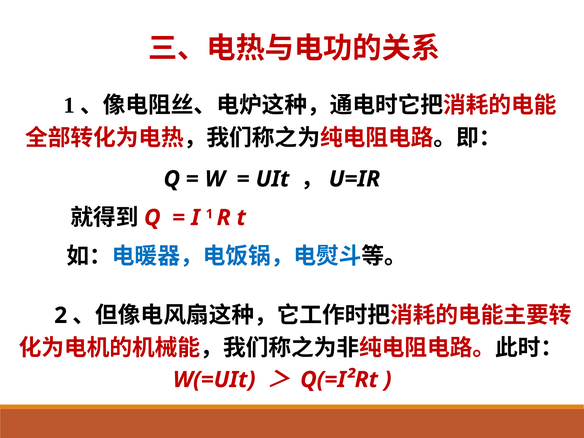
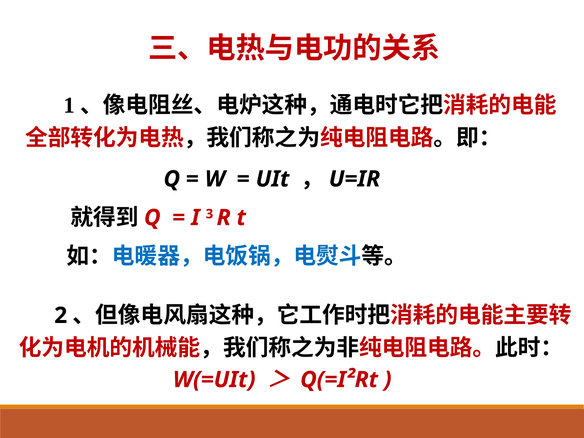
I 1: 1 -> 3 (209, 214)
